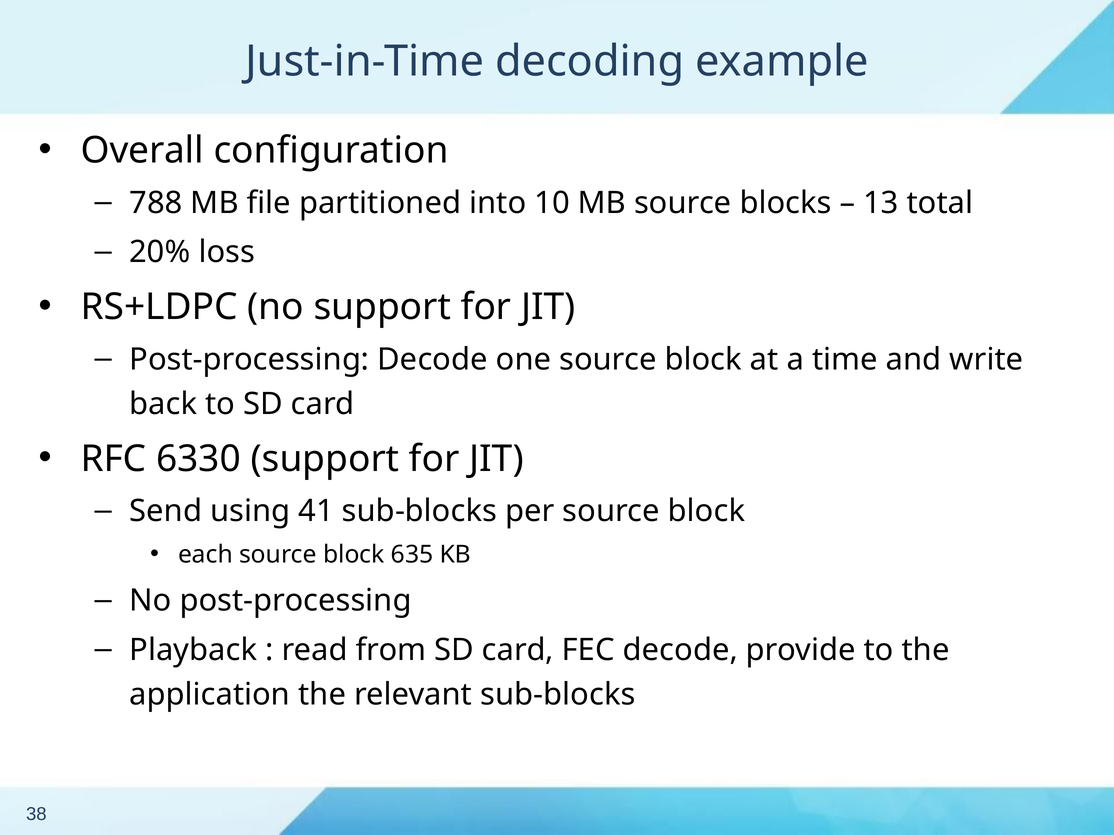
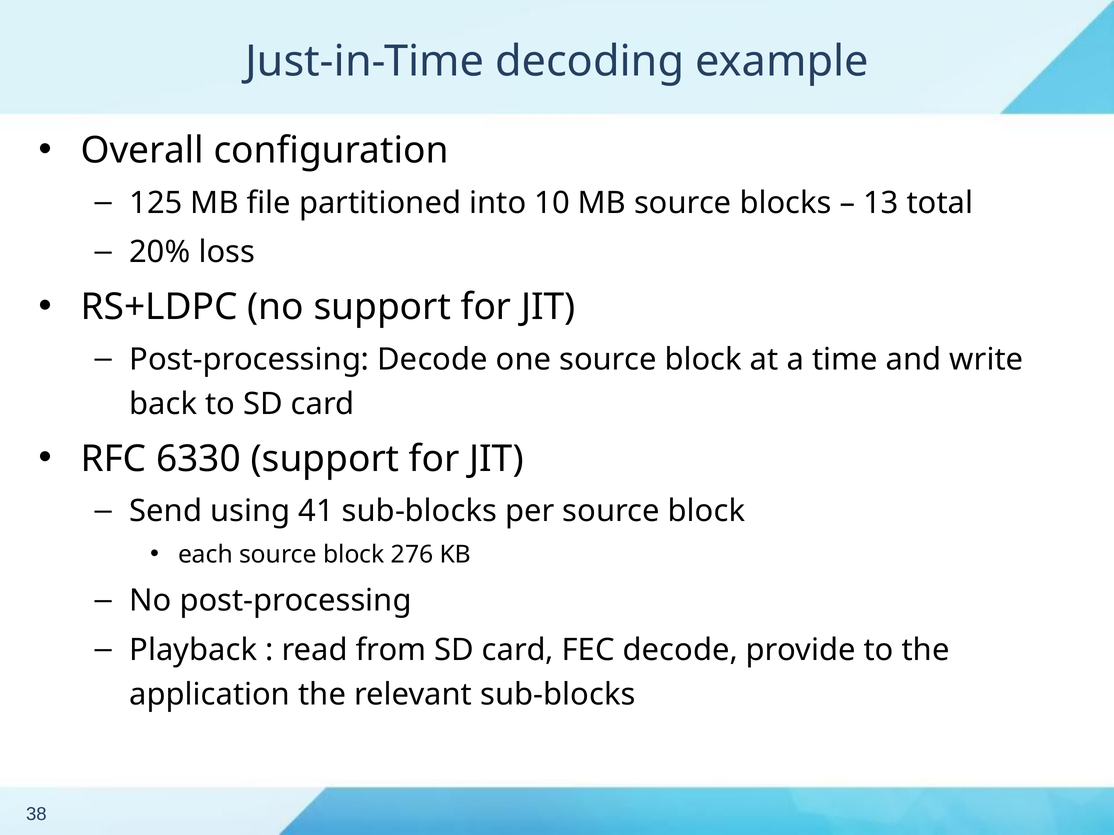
788: 788 -> 125 (156, 203)
635: 635 -> 276 (412, 555)
